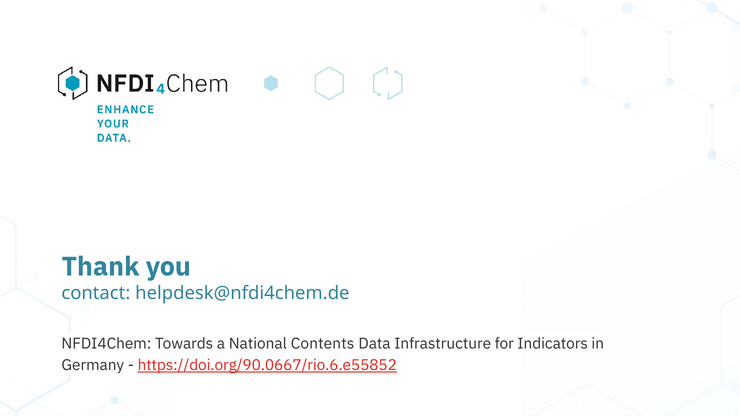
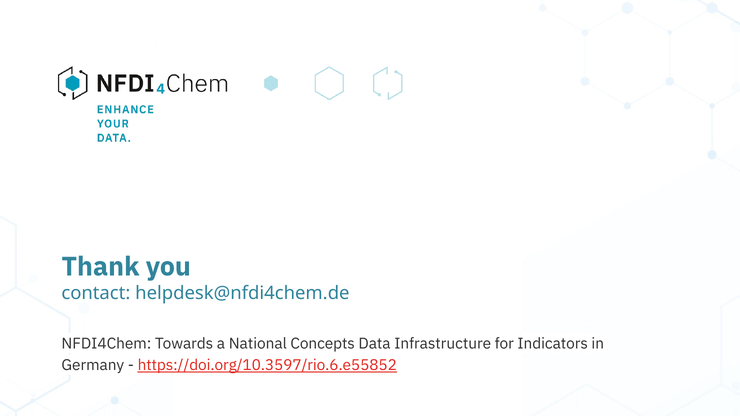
Contents: Contents -> Concepts (323, 344)
https://doi.org/90.0667/rio.6.e55852: https://doi.org/90.0667/rio.6.e55852 -> https://doi.org/10.3597/rio.6.e55852 (267, 365)
